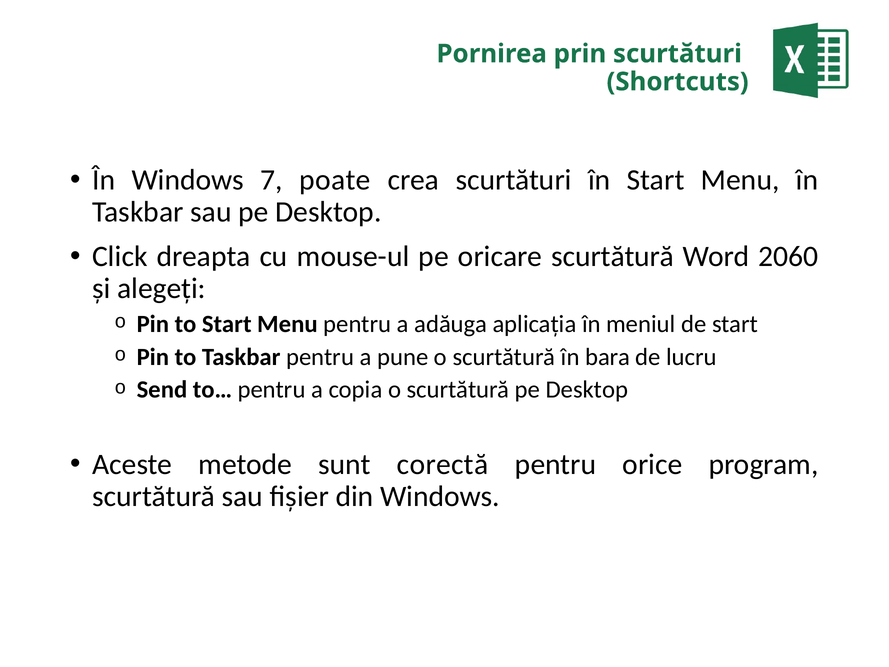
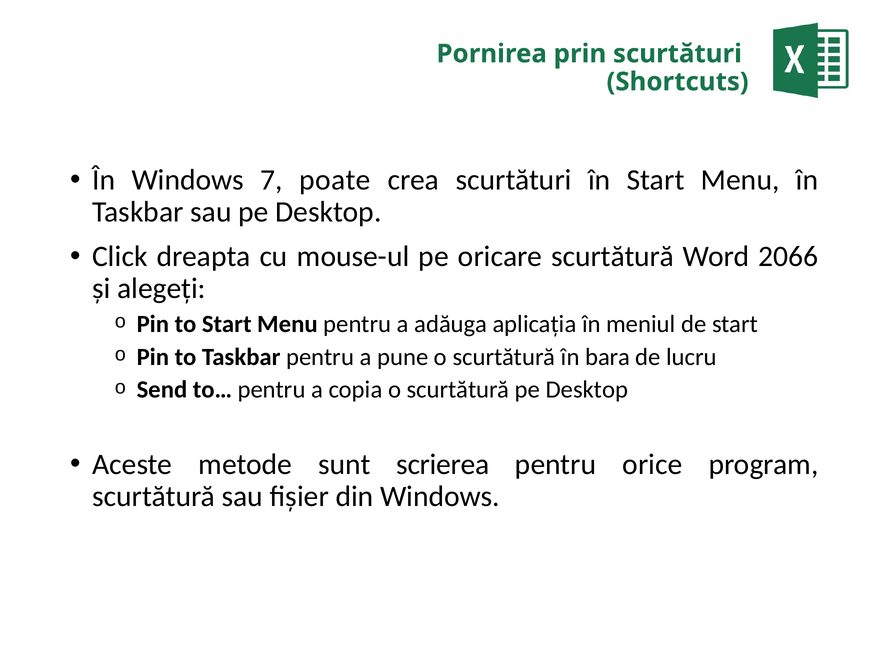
2060: 2060 -> 2066 (788, 256)
corectă: corectă -> scrierea (443, 464)
